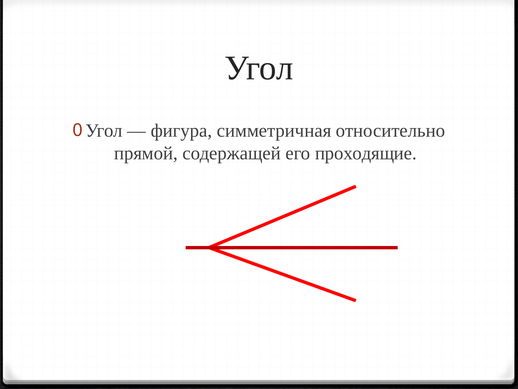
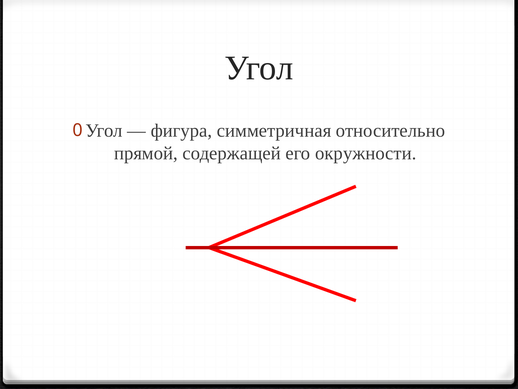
проходящие: проходящие -> окружности (366, 153)
